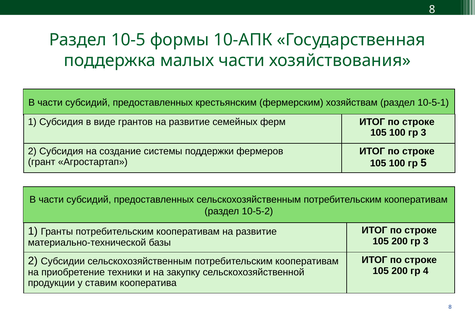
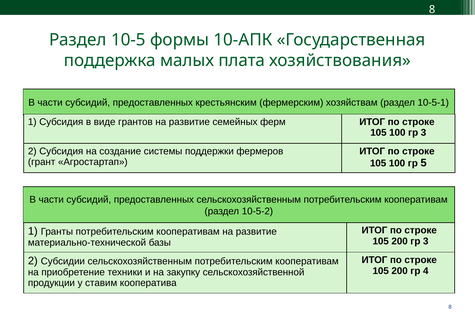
малых части: части -> плата (242, 60)
